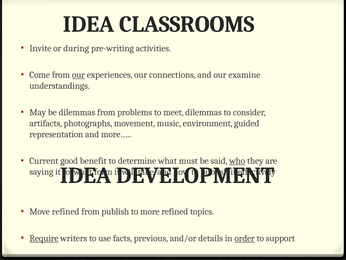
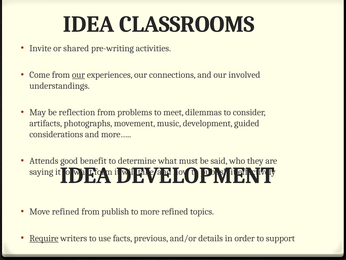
during: during -> shared (76, 48)
examine: examine -> involved (244, 75)
be dilemmas: dilemmas -> reflection (77, 112)
music environment: environment -> development (208, 123)
representation: representation -> considerations (56, 134)
Current: Current -> Attends (44, 161)
who underline: present -> none (237, 161)
order underline: present -> none (245, 238)
